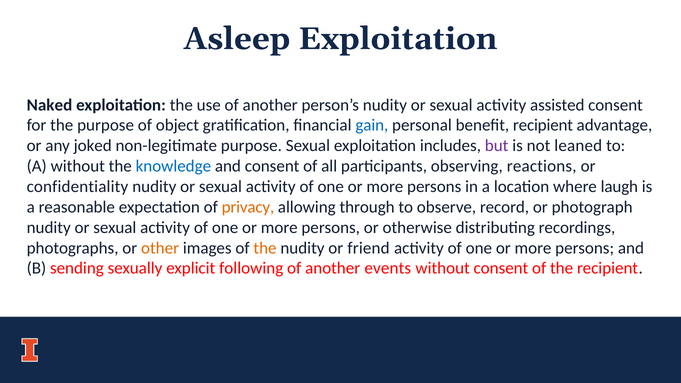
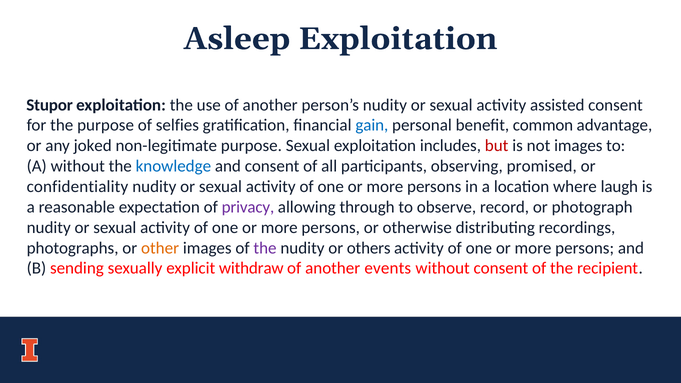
Naked: Naked -> Stupor (50, 105)
object: object -> selfies (177, 125)
benefit recipient: recipient -> common (543, 125)
but colour: purple -> red (497, 146)
not leaned: leaned -> images (578, 146)
reactions: reactions -> promised (542, 166)
privacy colour: orange -> purple (248, 207)
the colour: orange -> purple (265, 248)
friend: friend -> others (369, 248)
following: following -> withdraw (251, 268)
